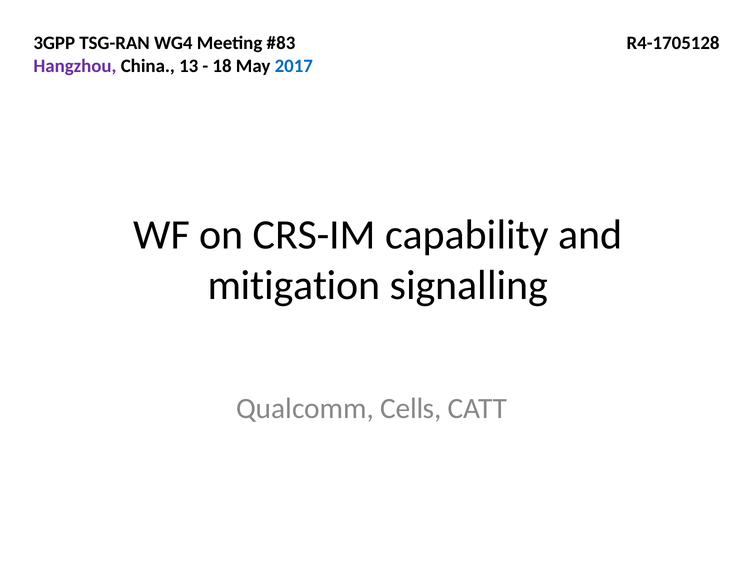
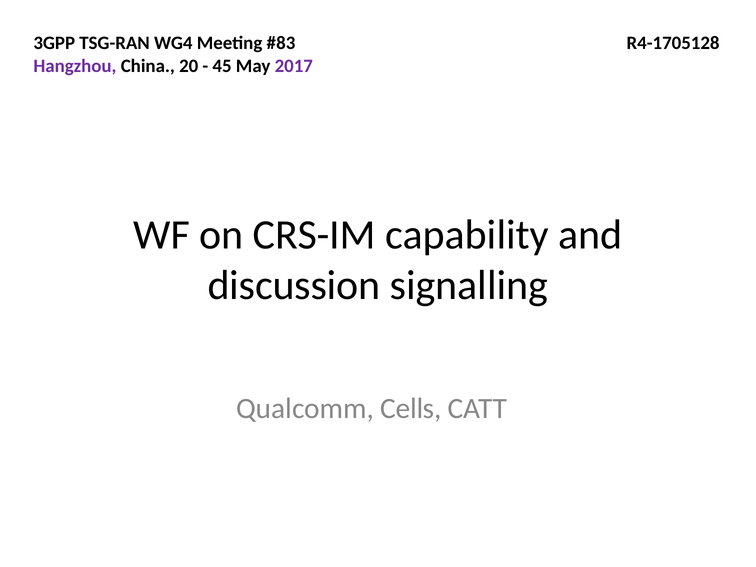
13: 13 -> 20 (189, 66)
18: 18 -> 45 (222, 66)
2017 colour: blue -> purple (294, 66)
mitigation: mitigation -> discussion (294, 285)
